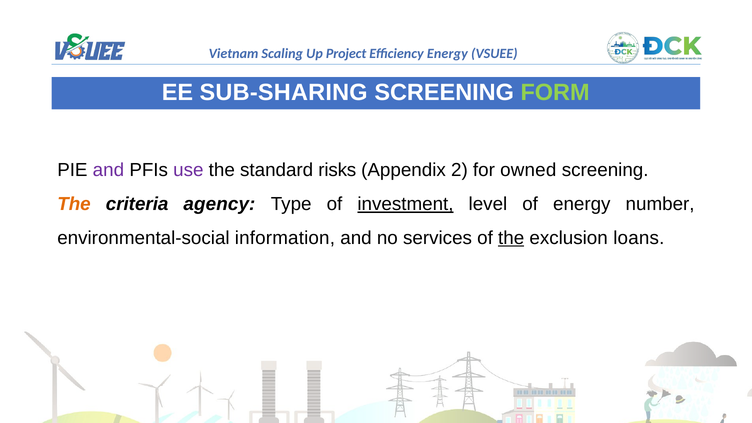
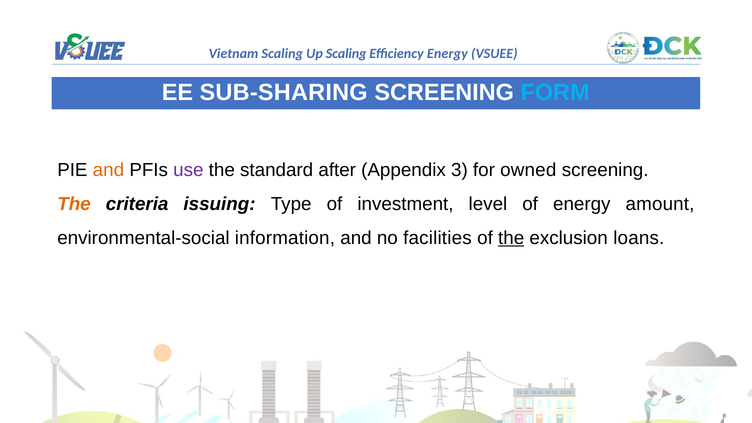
Project: Project -> Scaling (346, 53)
FORM colour: light green -> light blue (555, 92)
and colour: purple -> orange (108, 170)
risks: risks -> after (337, 170)
2: 2 -> 3 (459, 170)
agency: agency -> issuing (219, 204)
investment underline: present -> none (405, 204)
number: number -> amount (660, 204)
services: services -> facilities (437, 238)
